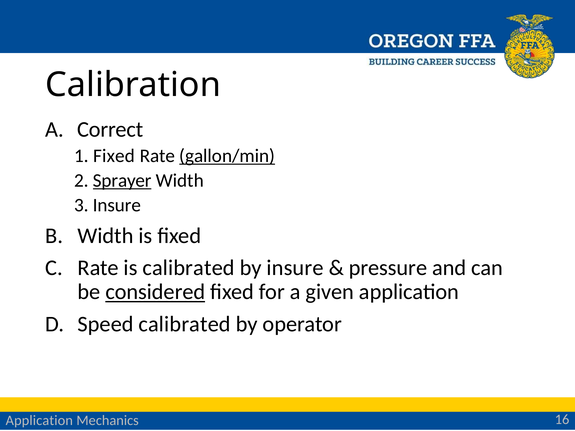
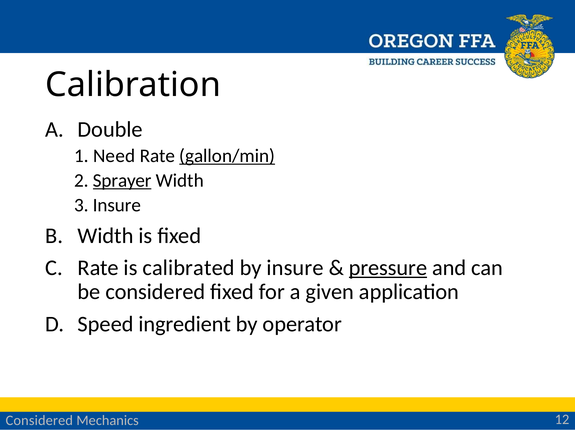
Correct: Correct -> Double (110, 130)
1 Fixed: Fixed -> Need (114, 156)
pressure underline: none -> present (388, 268)
considered underline: present -> none (155, 292)
Speed calibrated: calibrated -> ingredient (185, 324)
Application: Application -> Considered (39, 421)
16: 16 -> 12 (562, 420)
